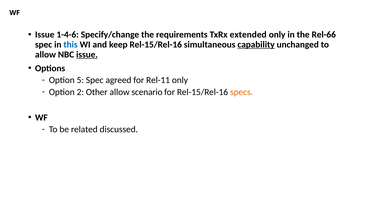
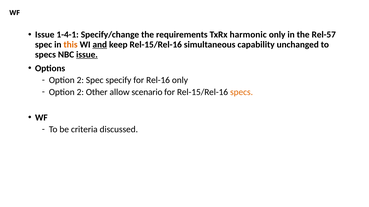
1-4-6: 1-4-6 -> 1-4-1 (68, 35)
extended: extended -> harmonic (248, 35)
Rel-66: Rel-66 -> Rel-57 (324, 35)
this colour: blue -> orange (71, 45)
and underline: none -> present (100, 45)
capability underline: present -> none (256, 45)
allow: allow -> specs (45, 55)
5: 5 -> 2 (80, 80)
agreed: agreed -> specify (118, 80)
Rel-11: Rel-11 -> Rel-16 (158, 80)
related: related -> criteria (84, 130)
